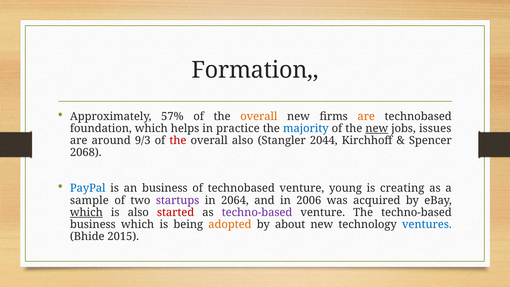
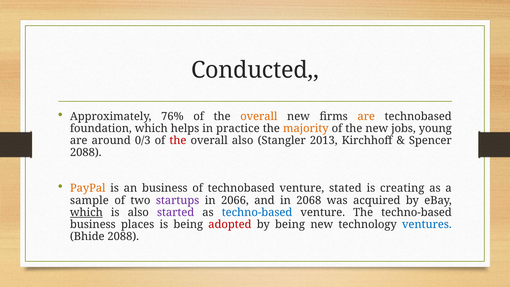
Formation: Formation -> Conducted (255, 70)
57%: 57% -> 76% (172, 116)
majority colour: blue -> orange (306, 128)
new underline: present -> none (377, 128)
issues: issues -> young (435, 128)
9/3: 9/3 -> 0/3 (143, 140)
2044: 2044 -> 2013 (324, 140)
2068: 2068 -> 2088 (86, 152)
PayPal colour: blue -> orange (88, 188)
young: young -> stated (345, 188)
2064: 2064 -> 2066 (235, 200)
2006: 2006 -> 2068 (309, 200)
started colour: red -> purple (176, 212)
techno-based colour: purple -> blue (257, 212)
business which: which -> places (138, 224)
adopted colour: orange -> red (230, 224)
by about: about -> being (290, 224)
Bhide 2015: 2015 -> 2088 (123, 236)
